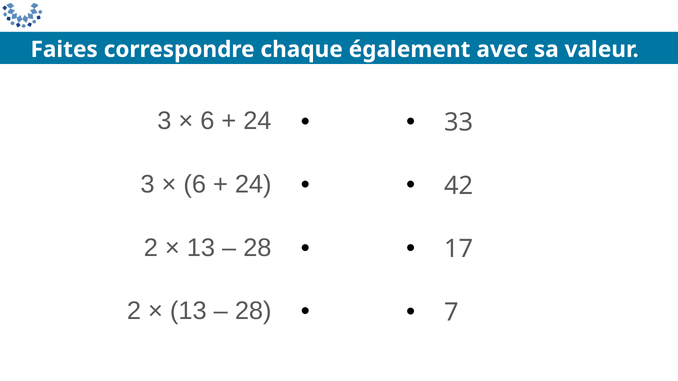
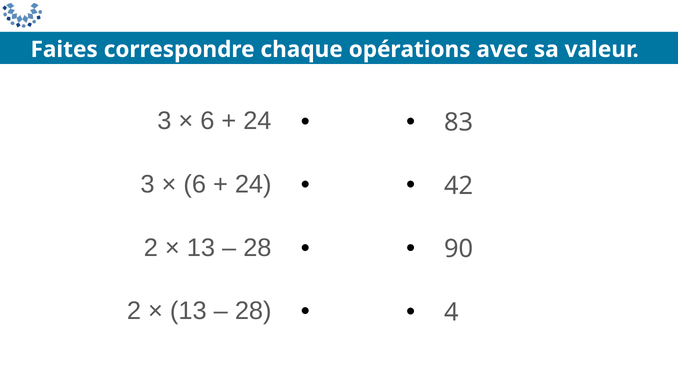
également: également -> opérations (410, 50)
33: 33 -> 83 (459, 123)
17: 17 -> 90 (459, 249)
7: 7 -> 4 (452, 312)
